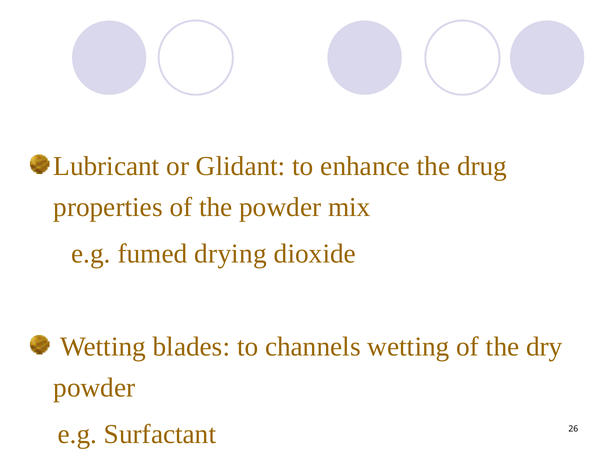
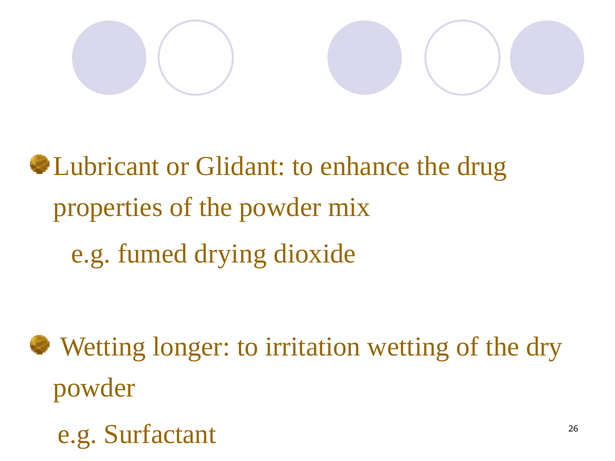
blades: blades -> longer (191, 347)
channels: channels -> irritation (313, 347)
